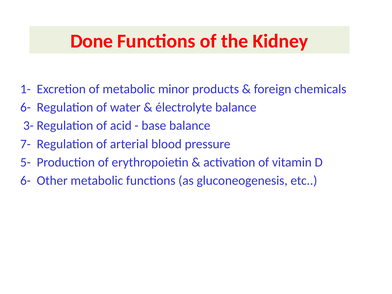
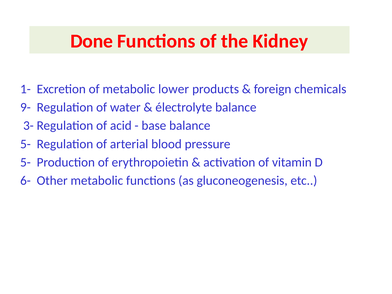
minor: minor -> lower (174, 89)
6-: 6- -> 9- (25, 107)
7-: 7- -> 5- (25, 144)
